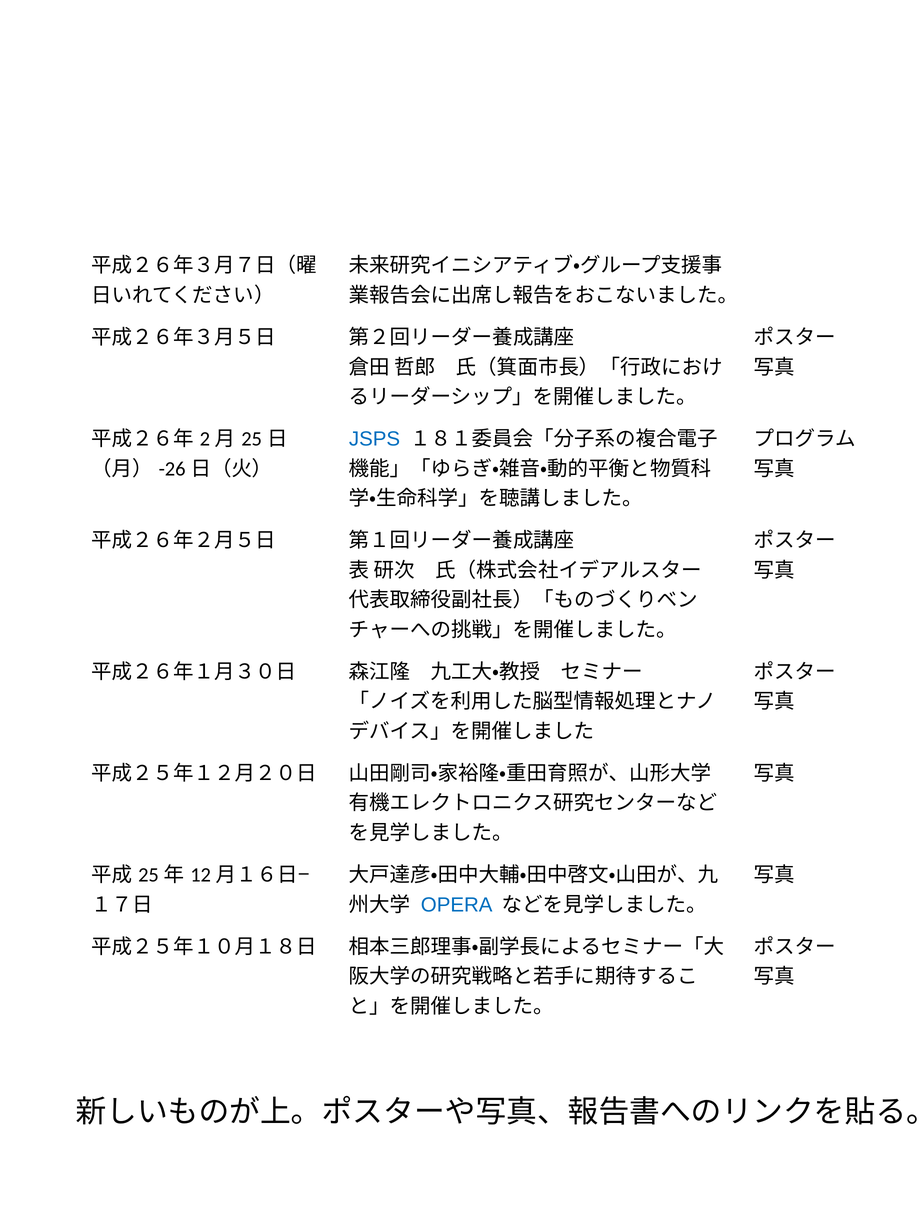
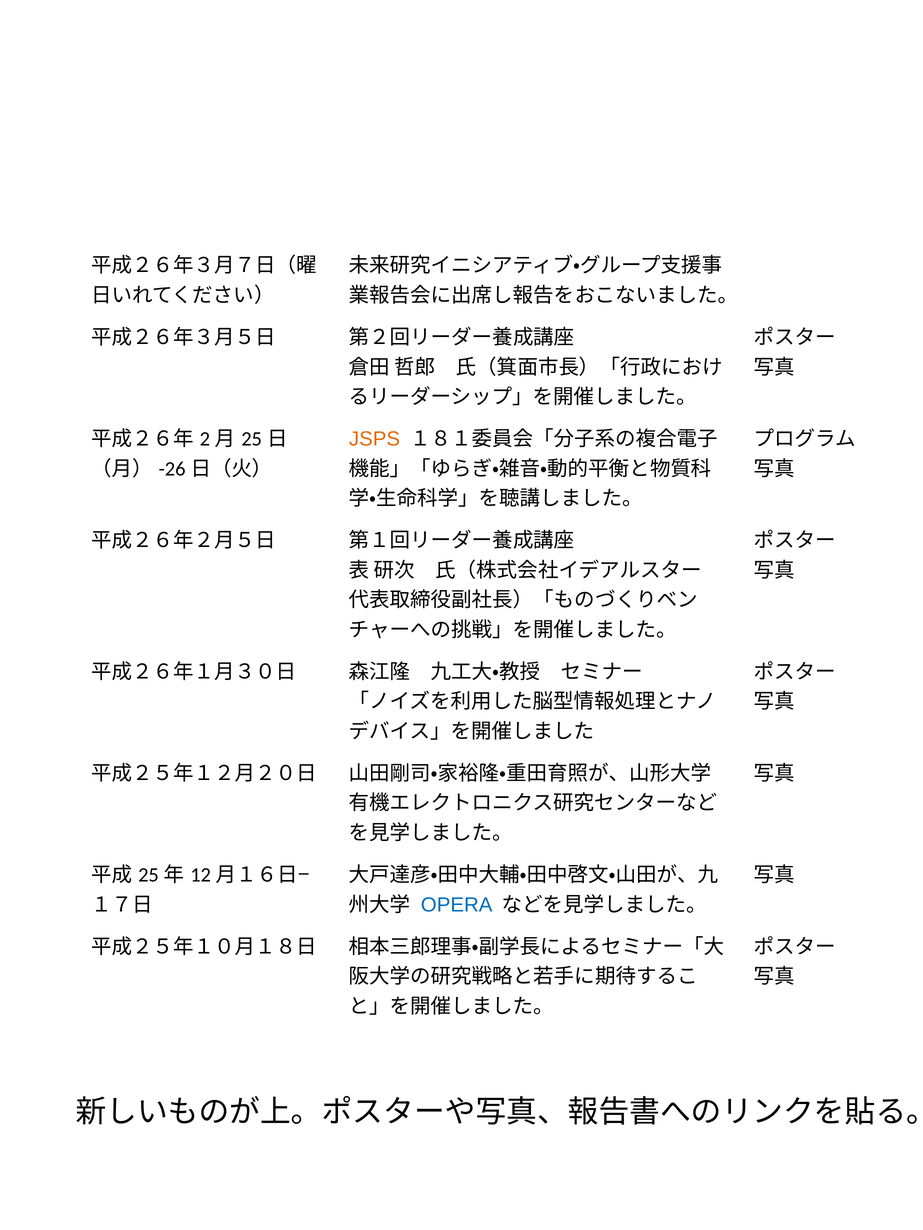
JSPS colour: blue -> orange (374, 439)
